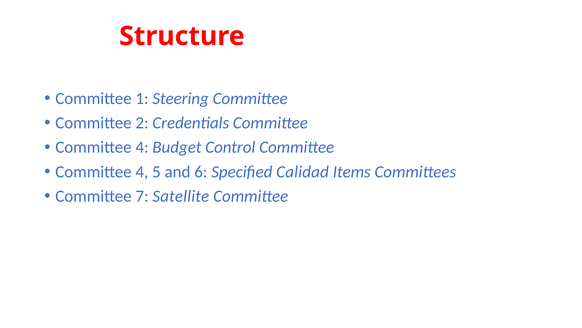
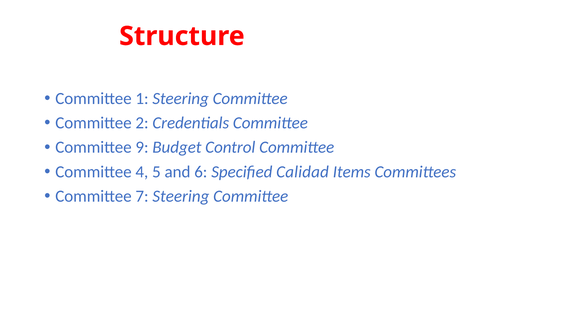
4: 4 -> 9 (142, 147)
7 Satellite: Satellite -> Steering (181, 196)
